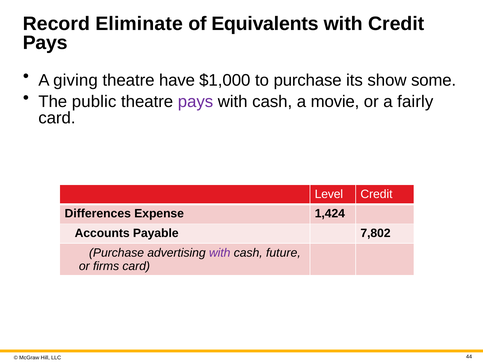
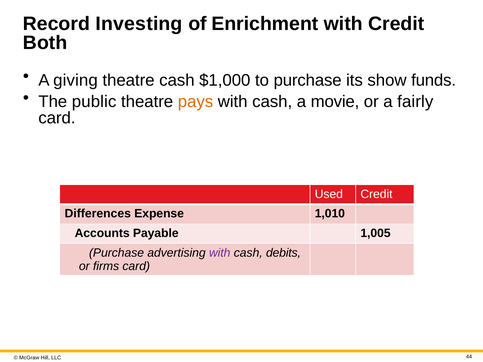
Eliminate: Eliminate -> Investing (139, 24)
Equivalents: Equivalents -> Enrichment (265, 24)
Pays: Pays -> Both (45, 43)
theatre have: have -> cash (177, 80)
some: some -> funds (434, 80)
pays colour: purple -> orange (195, 102)
Level: Level -> Used (329, 194)
1,424: 1,424 -> 1,010 (330, 214)
7,802: 7,802 -> 1,005 (375, 233)
future: future -> debits (283, 253)
